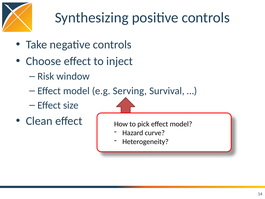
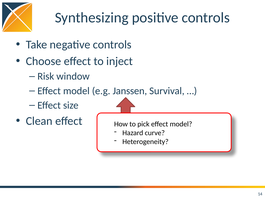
Serving: Serving -> Janssen (130, 91)
